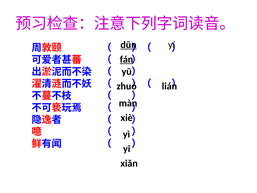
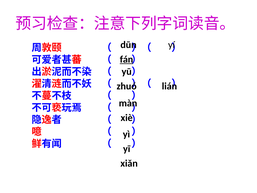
dūn underline: present -> none (128, 45)
